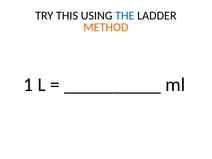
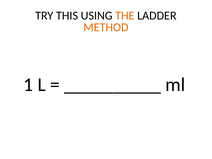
THE colour: blue -> orange (125, 16)
